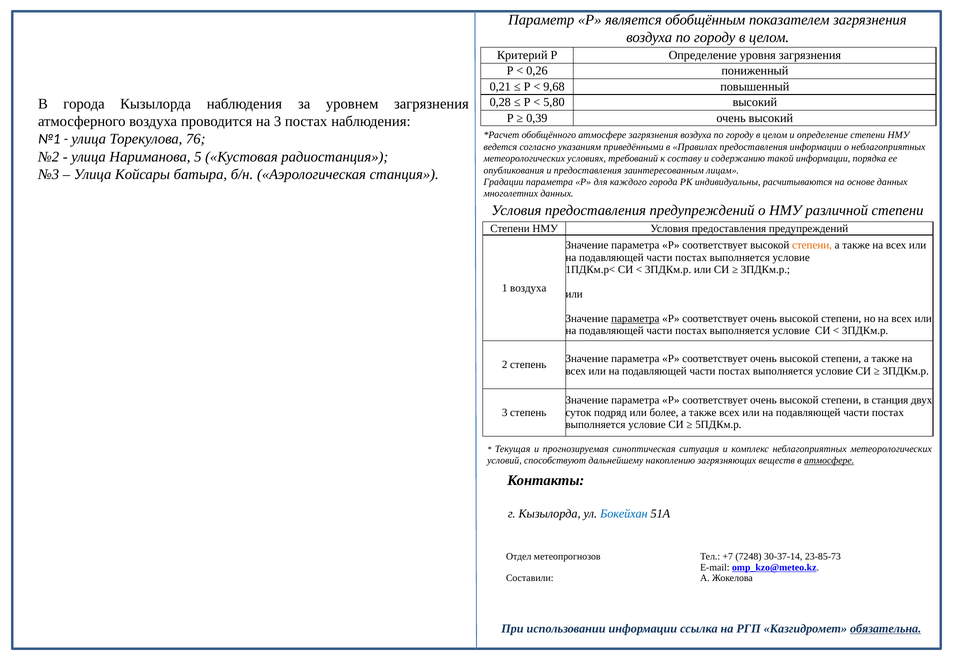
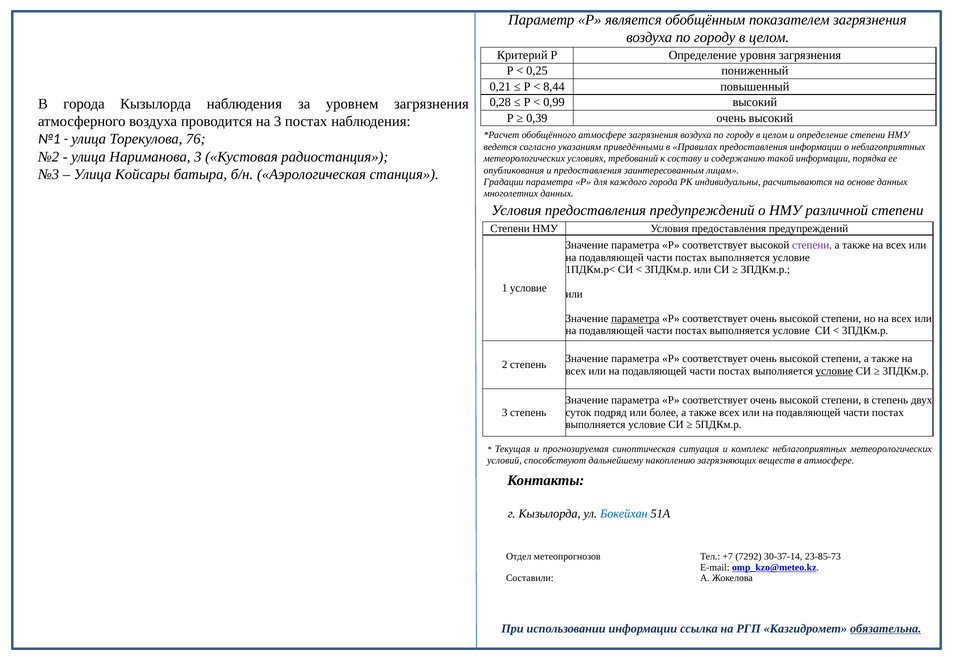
0,26: 0,26 -> 0,25 (537, 71)
9,68: 9,68 -> 8,44 (554, 86)
5,80: 5,80 -> 0,99 (554, 102)
Нариманова 5: 5 -> 3 (198, 157)
степени colour: orange -> purple (812, 245)
1 воздуха: воздуха -> условие (528, 288)
условие underline: none -> present (834, 371)
в станция: станция -> степень (890, 400)
атмосфере underline: present -> none (829, 460)
7248: 7248 -> 7292 (749, 556)
